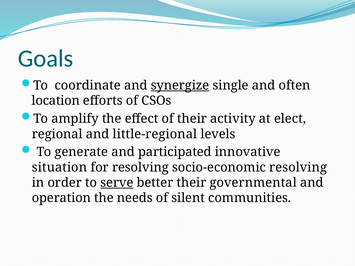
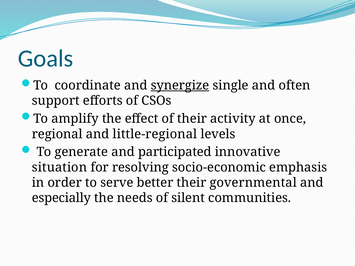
location: location -> support (56, 101)
elect: elect -> once (290, 119)
socio-economic resolving: resolving -> emphasis (298, 167)
serve underline: present -> none (117, 183)
operation: operation -> especially (61, 198)
